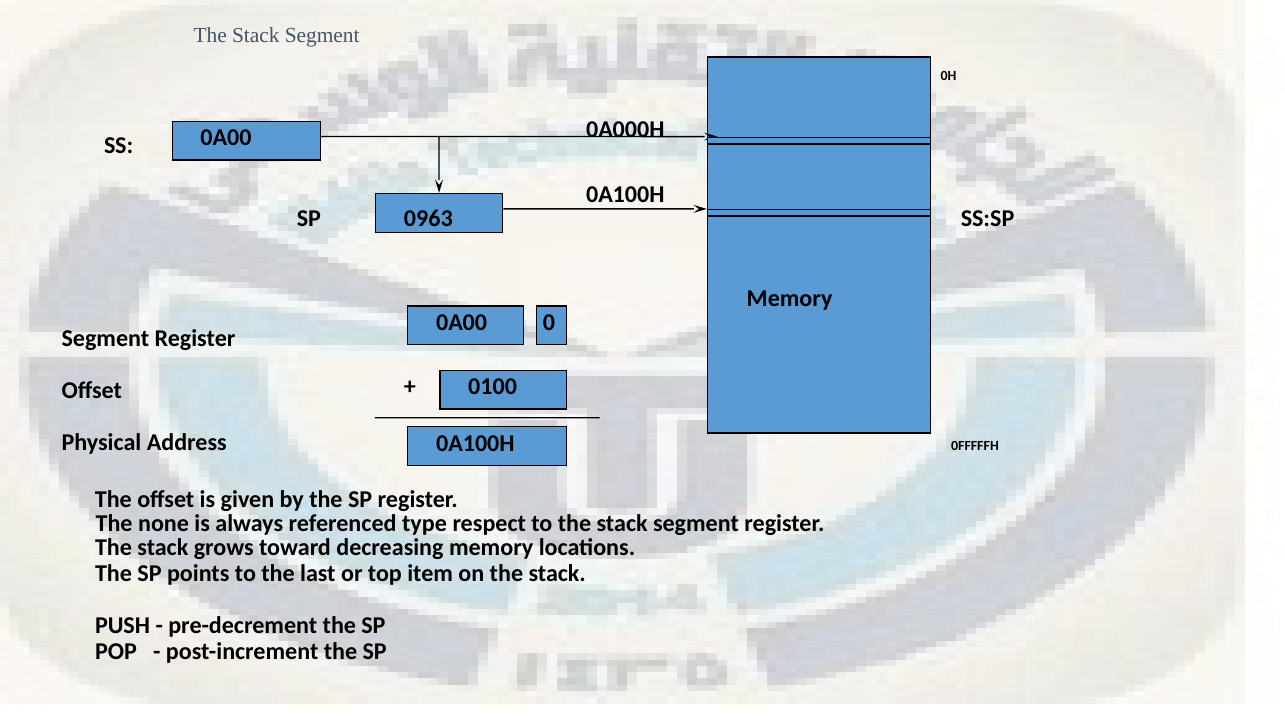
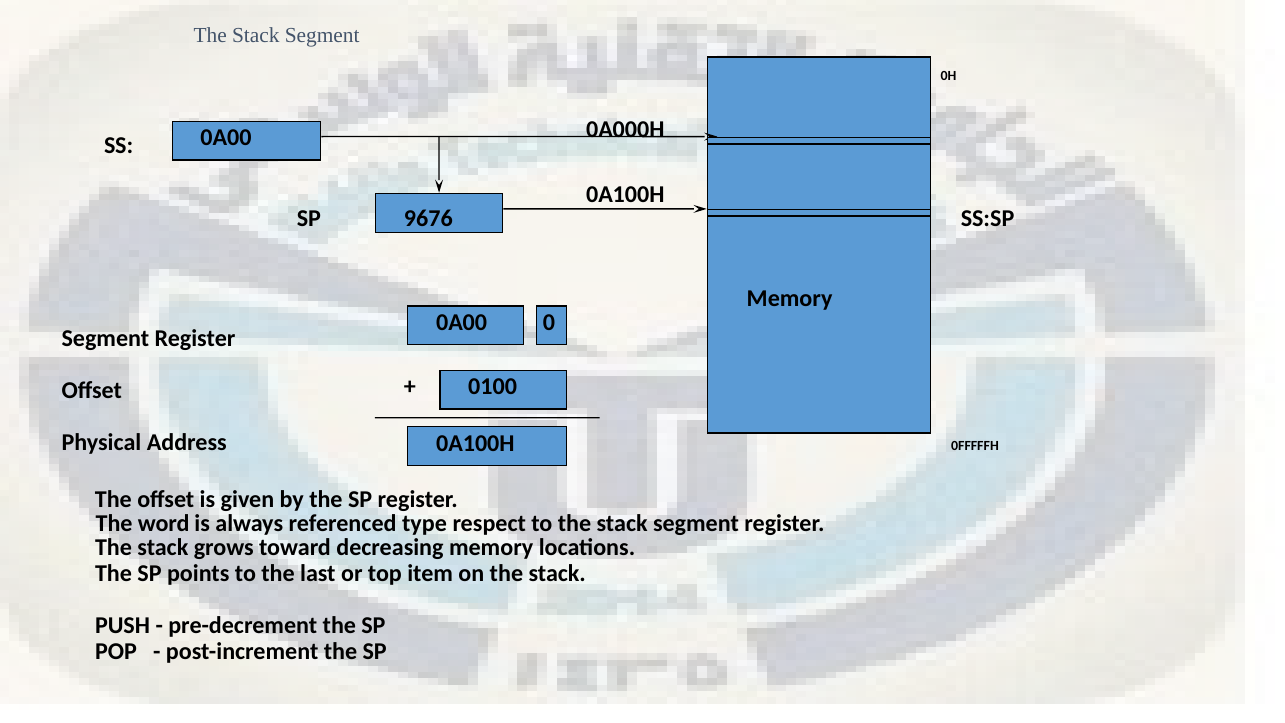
0963: 0963 -> 9676 (428, 218)
none: none -> word (164, 523)
